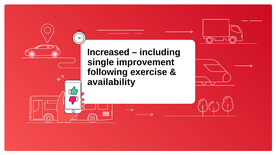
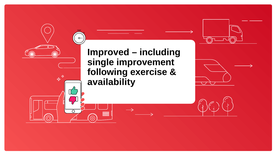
Increased: Increased -> Improved (108, 52)
